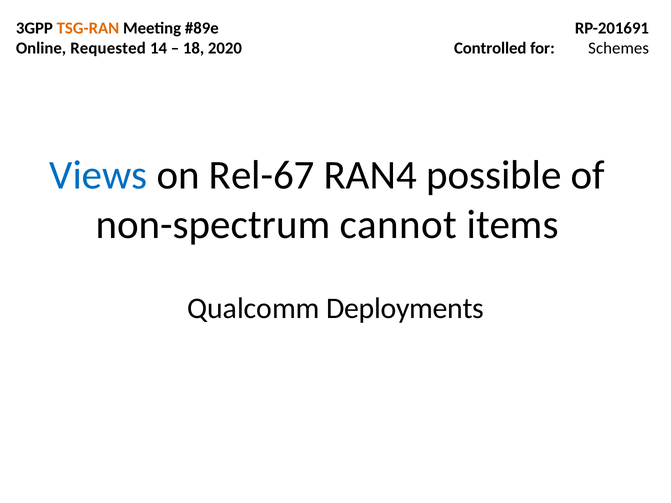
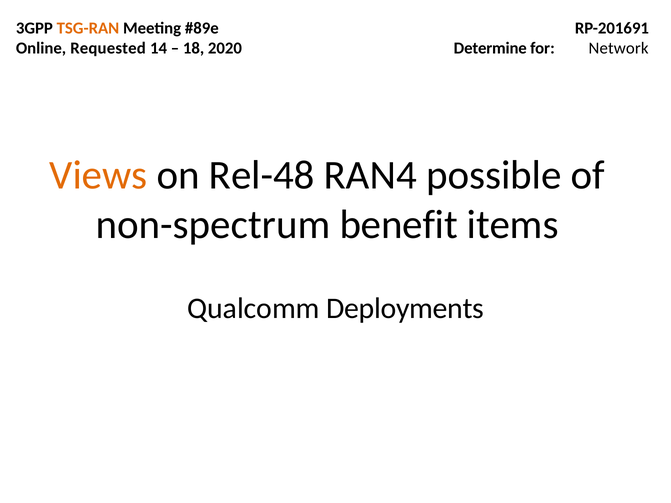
Controlled: Controlled -> Determine (490, 48)
Schemes: Schemes -> Network (619, 48)
Views colour: blue -> orange (98, 175)
Rel-67: Rel-67 -> Rel-48 (262, 175)
cannot: cannot -> benefit (399, 225)
